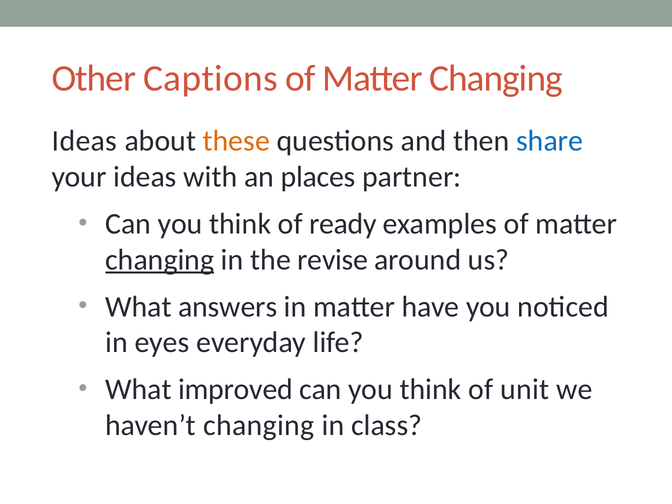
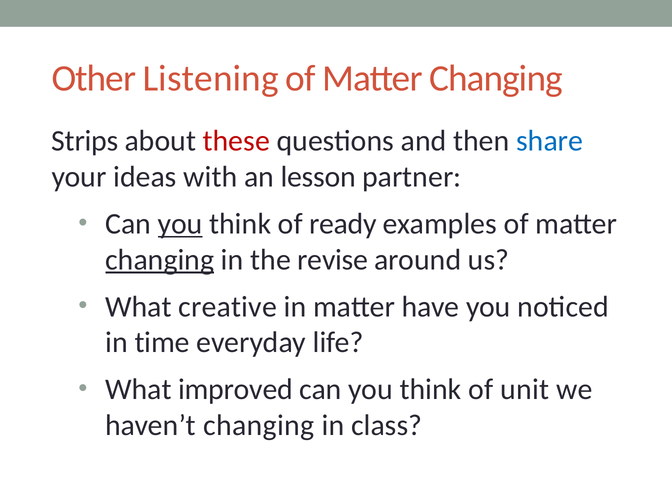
Captions: Captions -> Listening (211, 78)
Ideas: Ideas -> Strips (85, 141)
these colour: orange -> red (236, 141)
places: places -> lesson (318, 177)
you underline: none -> present (180, 224)
answers: answers -> creative (228, 307)
eyes: eyes -> time (162, 343)
